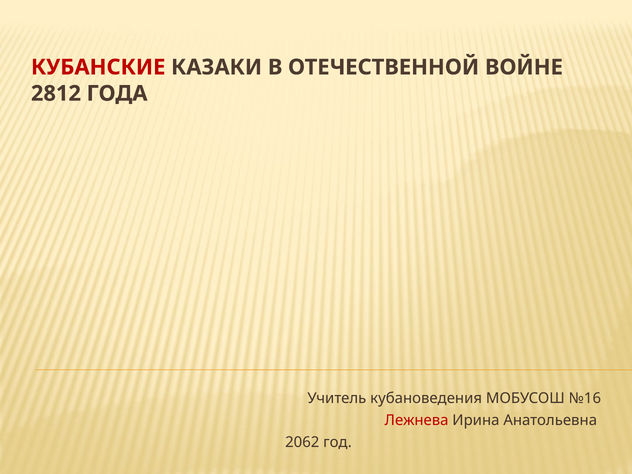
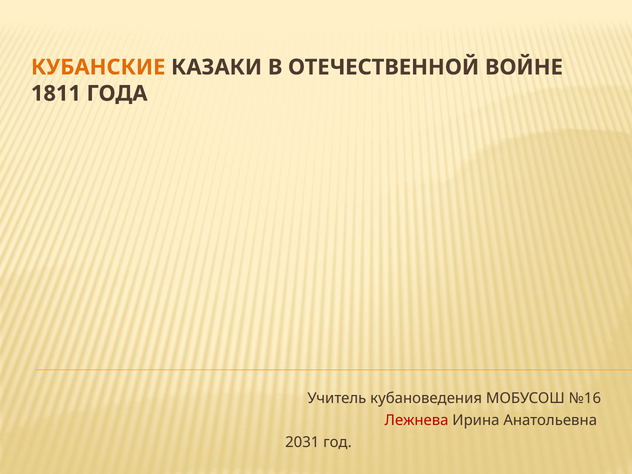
КУБАНСКИЕ colour: red -> orange (98, 67)
2812: 2812 -> 1811 (56, 94)
2062: 2062 -> 2031 (302, 442)
